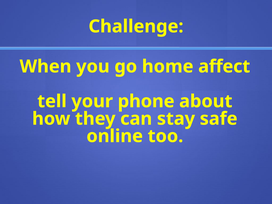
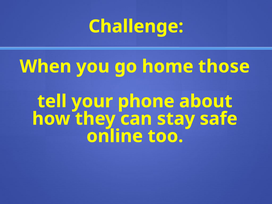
affect: affect -> those (224, 66)
